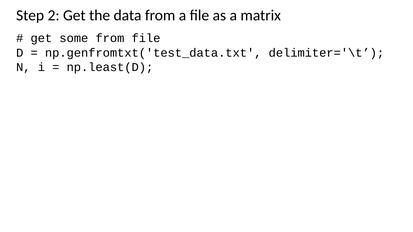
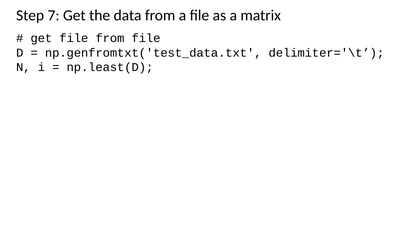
2: 2 -> 7 (54, 15)
get some: some -> file (74, 38)
